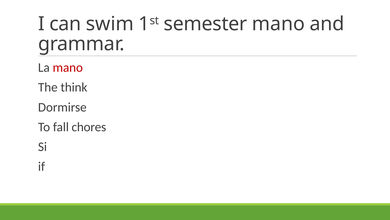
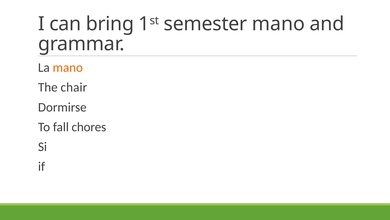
swim: swim -> bring (110, 24)
mano colour: red -> orange (68, 67)
think: think -> chair (74, 87)
